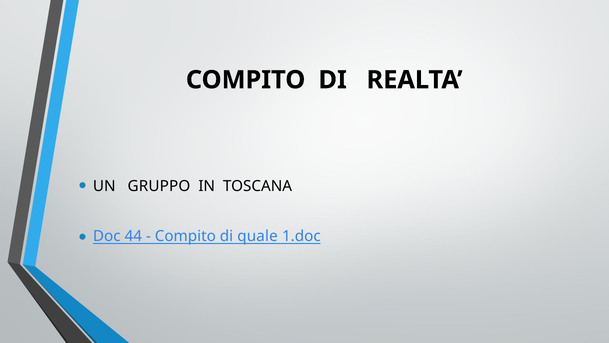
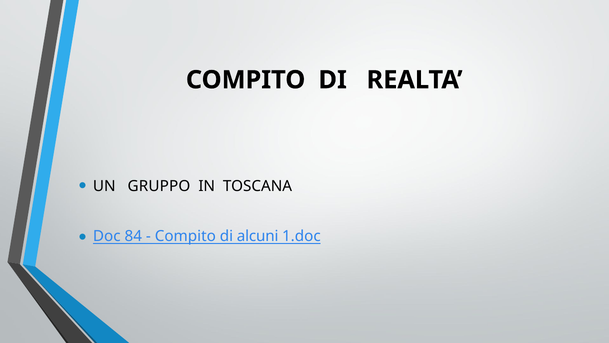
44: 44 -> 84 (133, 236)
quale: quale -> alcuni (258, 236)
